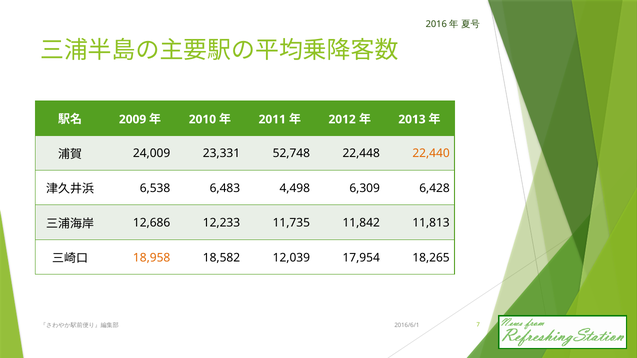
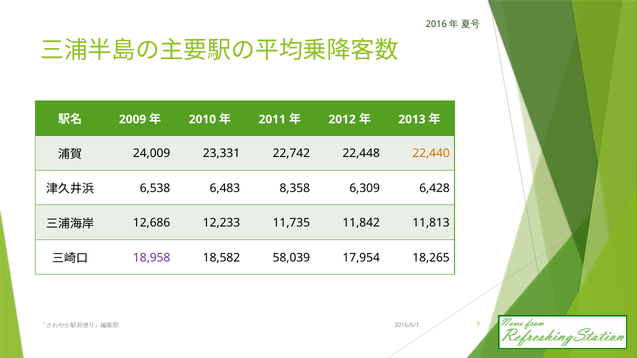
52,748: 52,748 -> 22,742 (291, 154)
4,498: 4,498 -> 8,358 (295, 188)
18,958 colour: orange -> purple (152, 258)
12,039: 12,039 -> 58,039 (291, 258)
